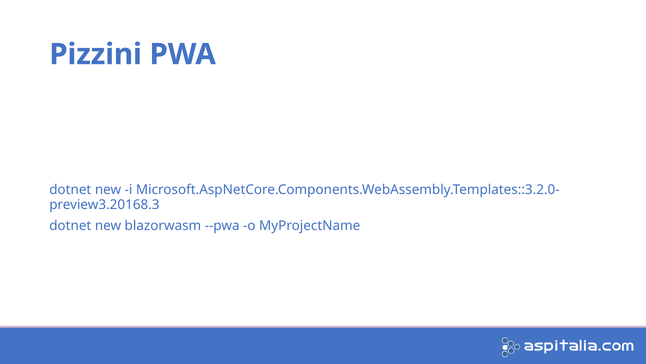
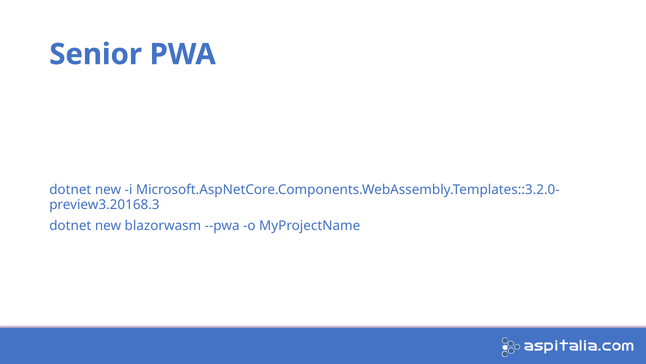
Pizzini: Pizzini -> Senior (96, 54)
